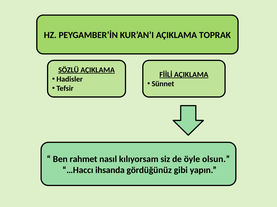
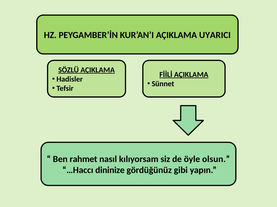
TOPRAK: TOPRAK -> UYARICI (215, 35)
ihsanda: ihsanda -> dininize (110, 171)
